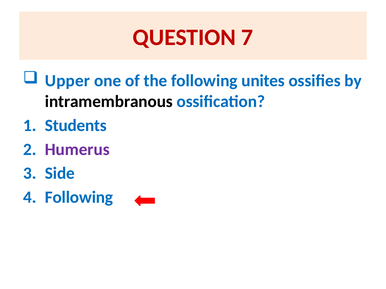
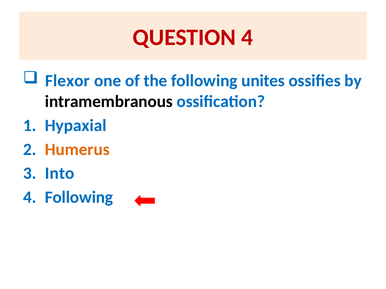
QUESTION 7: 7 -> 4 (247, 37)
Upper: Upper -> Flexor (67, 81)
Students: Students -> Hypaxial (76, 126)
Humerus colour: purple -> orange (77, 150)
Side: Side -> Into (60, 174)
